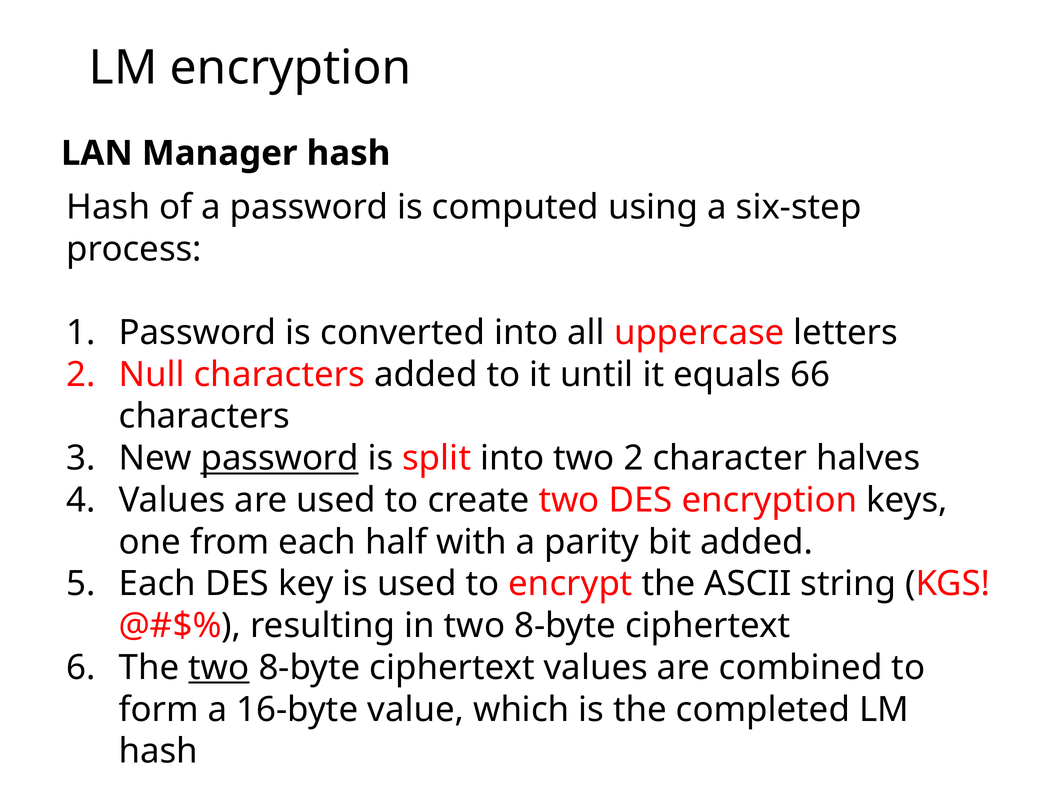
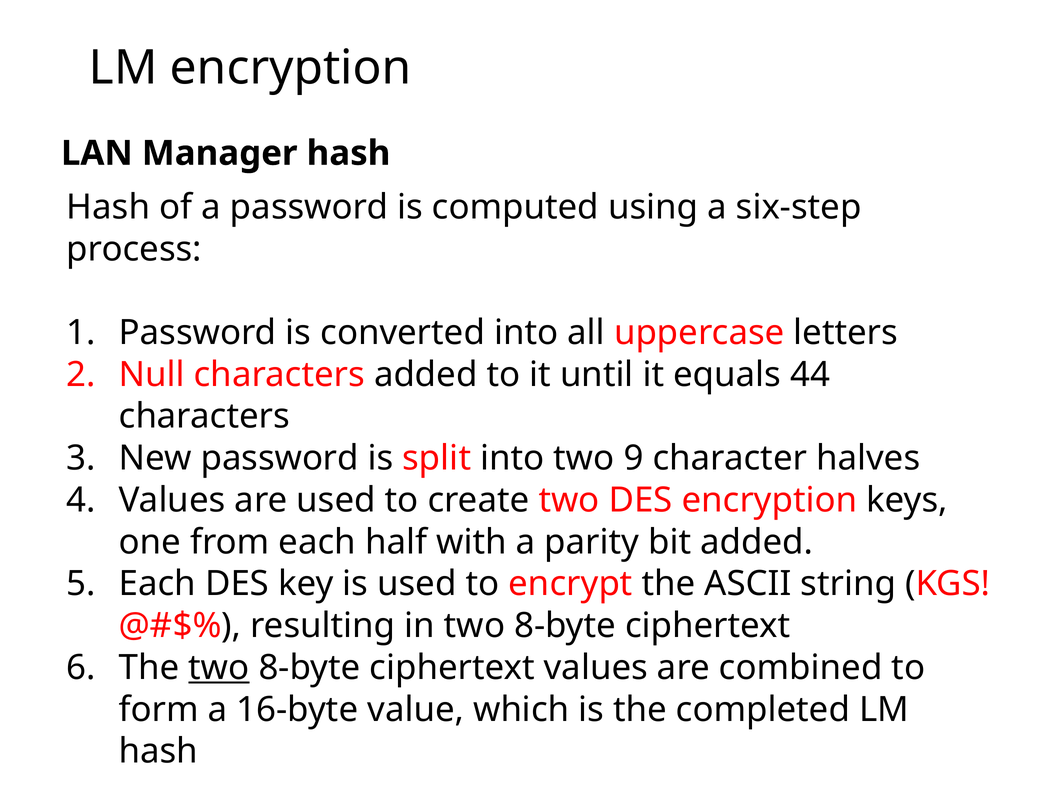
66: 66 -> 44 (810, 374)
password underline: present -> none (280, 458)
two 2: 2 -> 9 (633, 458)
